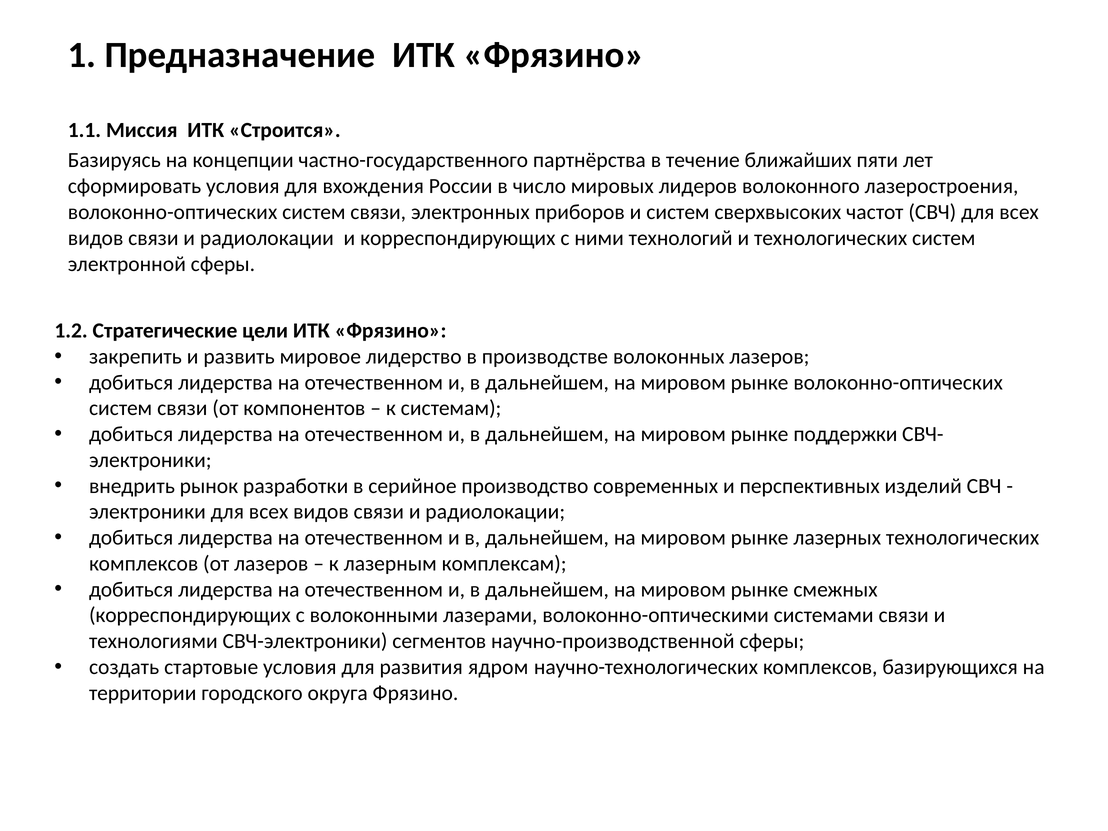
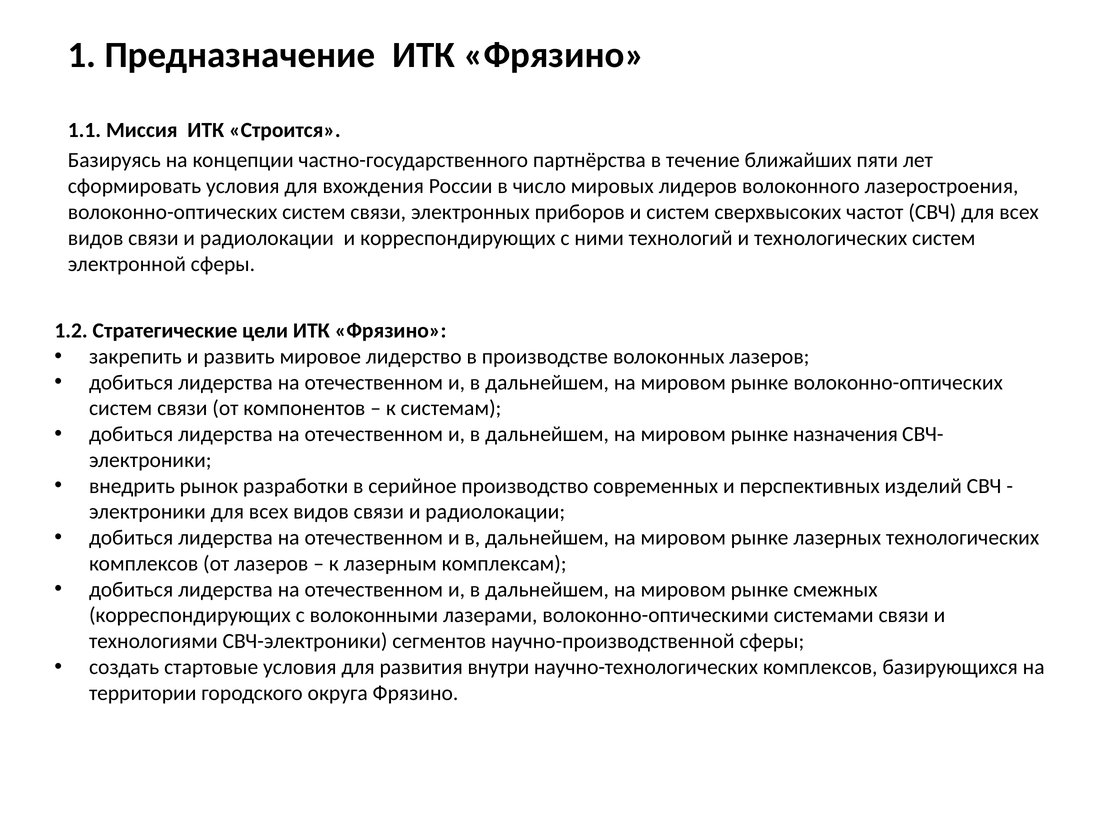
поддержки: поддержки -> назначения (845, 434)
ядром: ядром -> внутри (498, 667)
